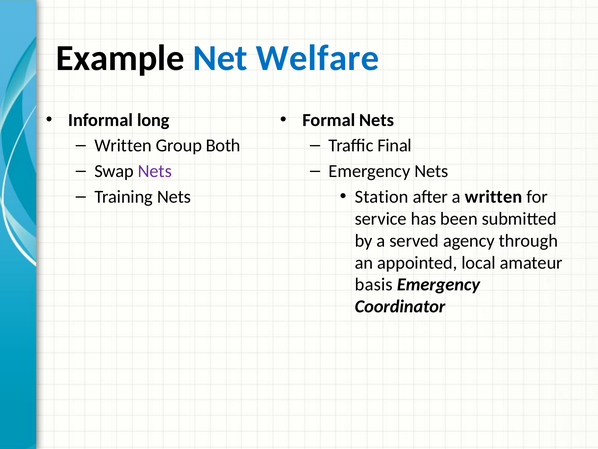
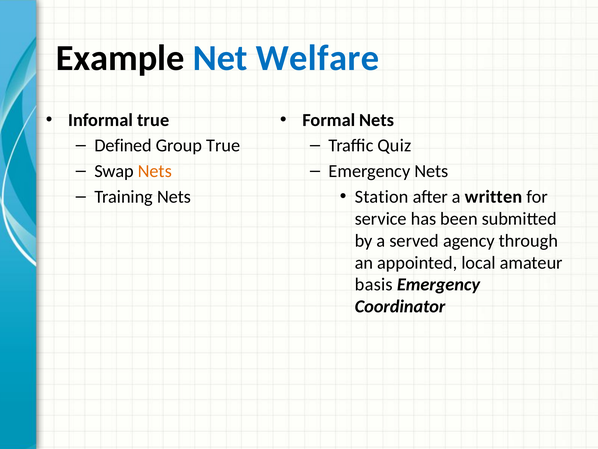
Informal long: long -> true (153, 120)
Written: Written -> Defined (123, 145)
Group Both: Both -> True (223, 145)
Final: Final -> Quiz (394, 145)
Nets colour: purple -> orange (155, 171)
